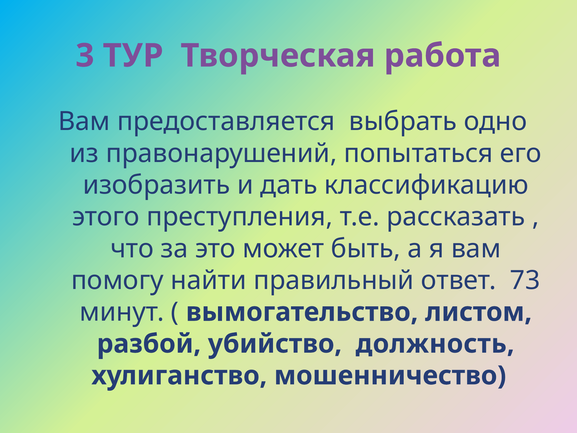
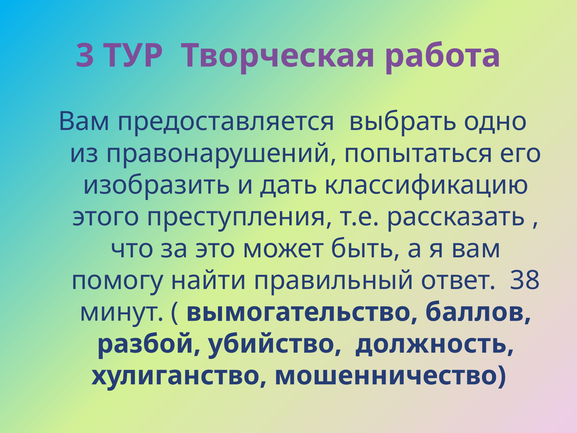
73: 73 -> 38 (525, 280)
листом: листом -> баллов (478, 312)
